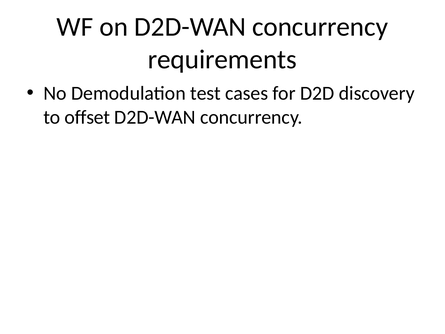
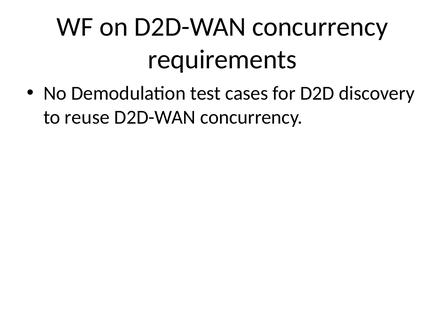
offset: offset -> reuse (87, 117)
